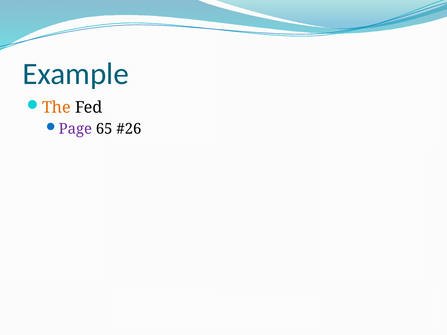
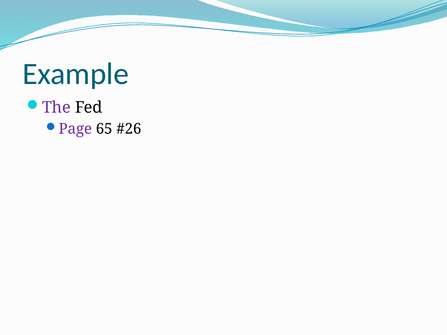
The colour: orange -> purple (56, 108)
